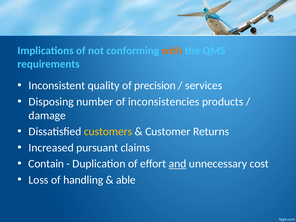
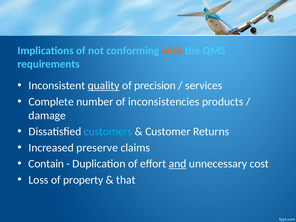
quality underline: none -> present (104, 86)
Disposing: Disposing -> Complete (51, 102)
customers colour: yellow -> light blue (108, 132)
pursuant: pursuant -> preserve (97, 148)
handling: handling -> property (83, 180)
able: able -> that (126, 180)
